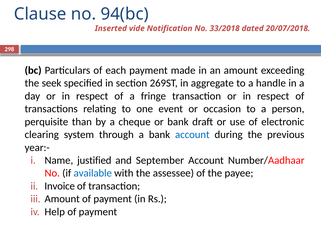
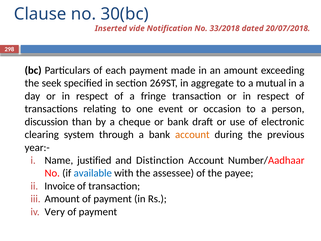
94(bc: 94(bc -> 30(bc (125, 14)
handle: handle -> mutual (271, 83)
perquisite: perquisite -> discussion (46, 122)
account colour: blue -> orange (192, 134)
September: September -> Distinction (160, 160)
Help: Help -> Very (55, 212)
